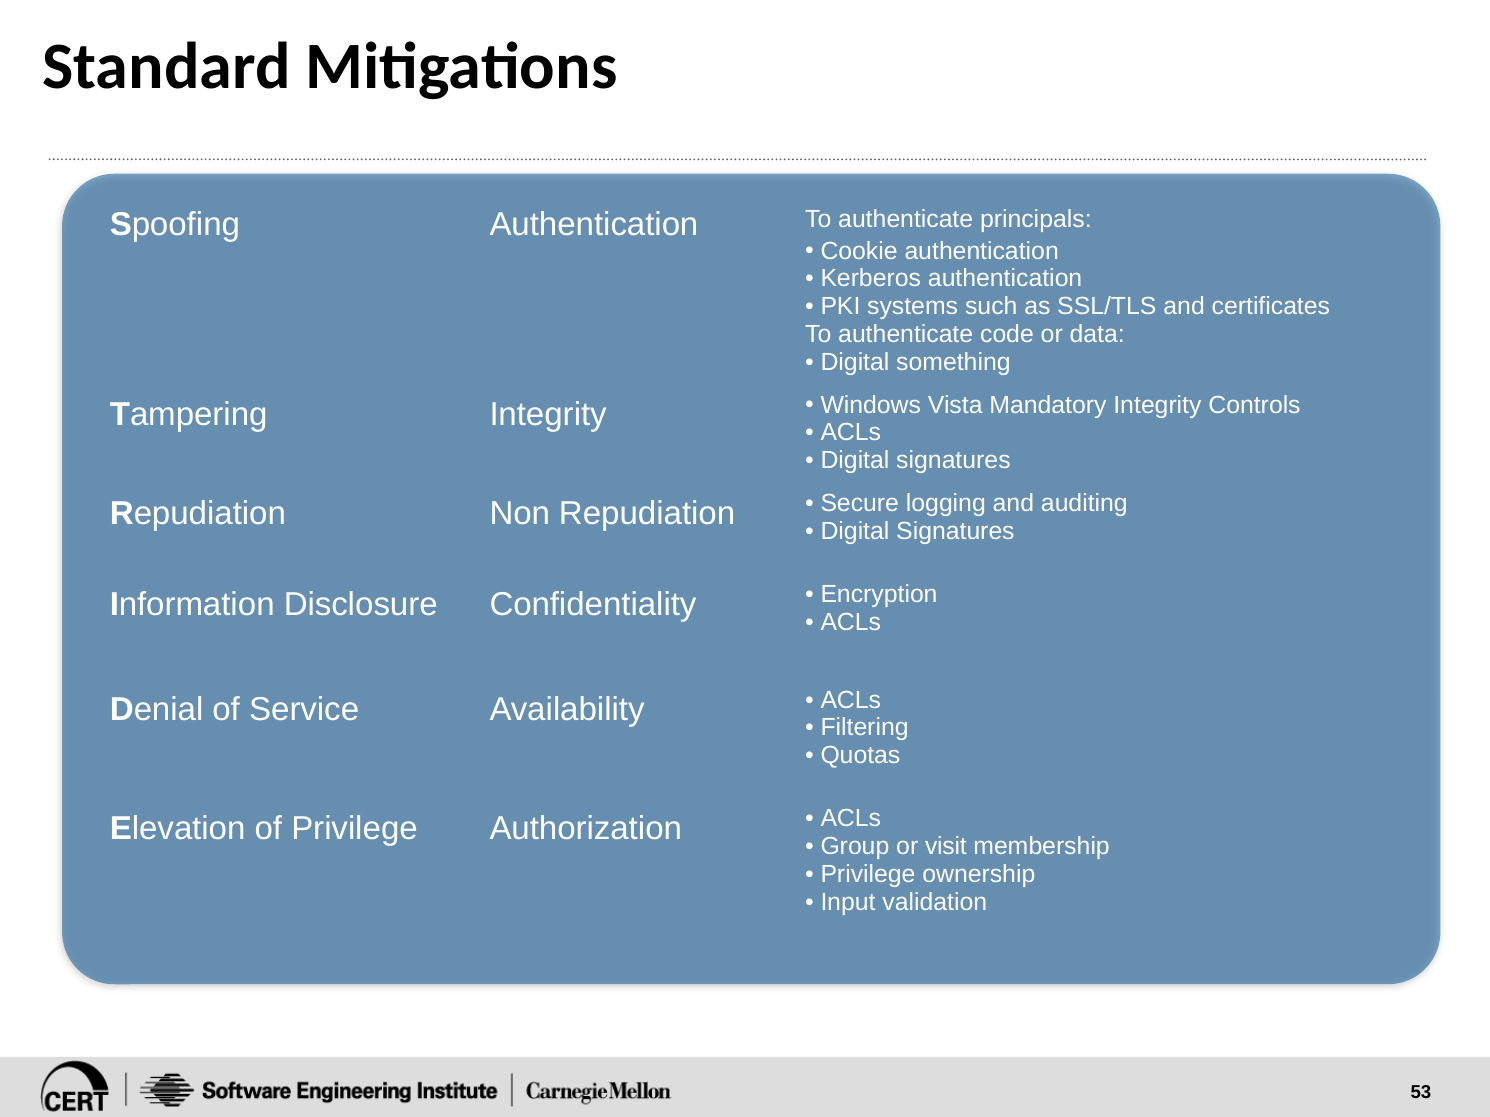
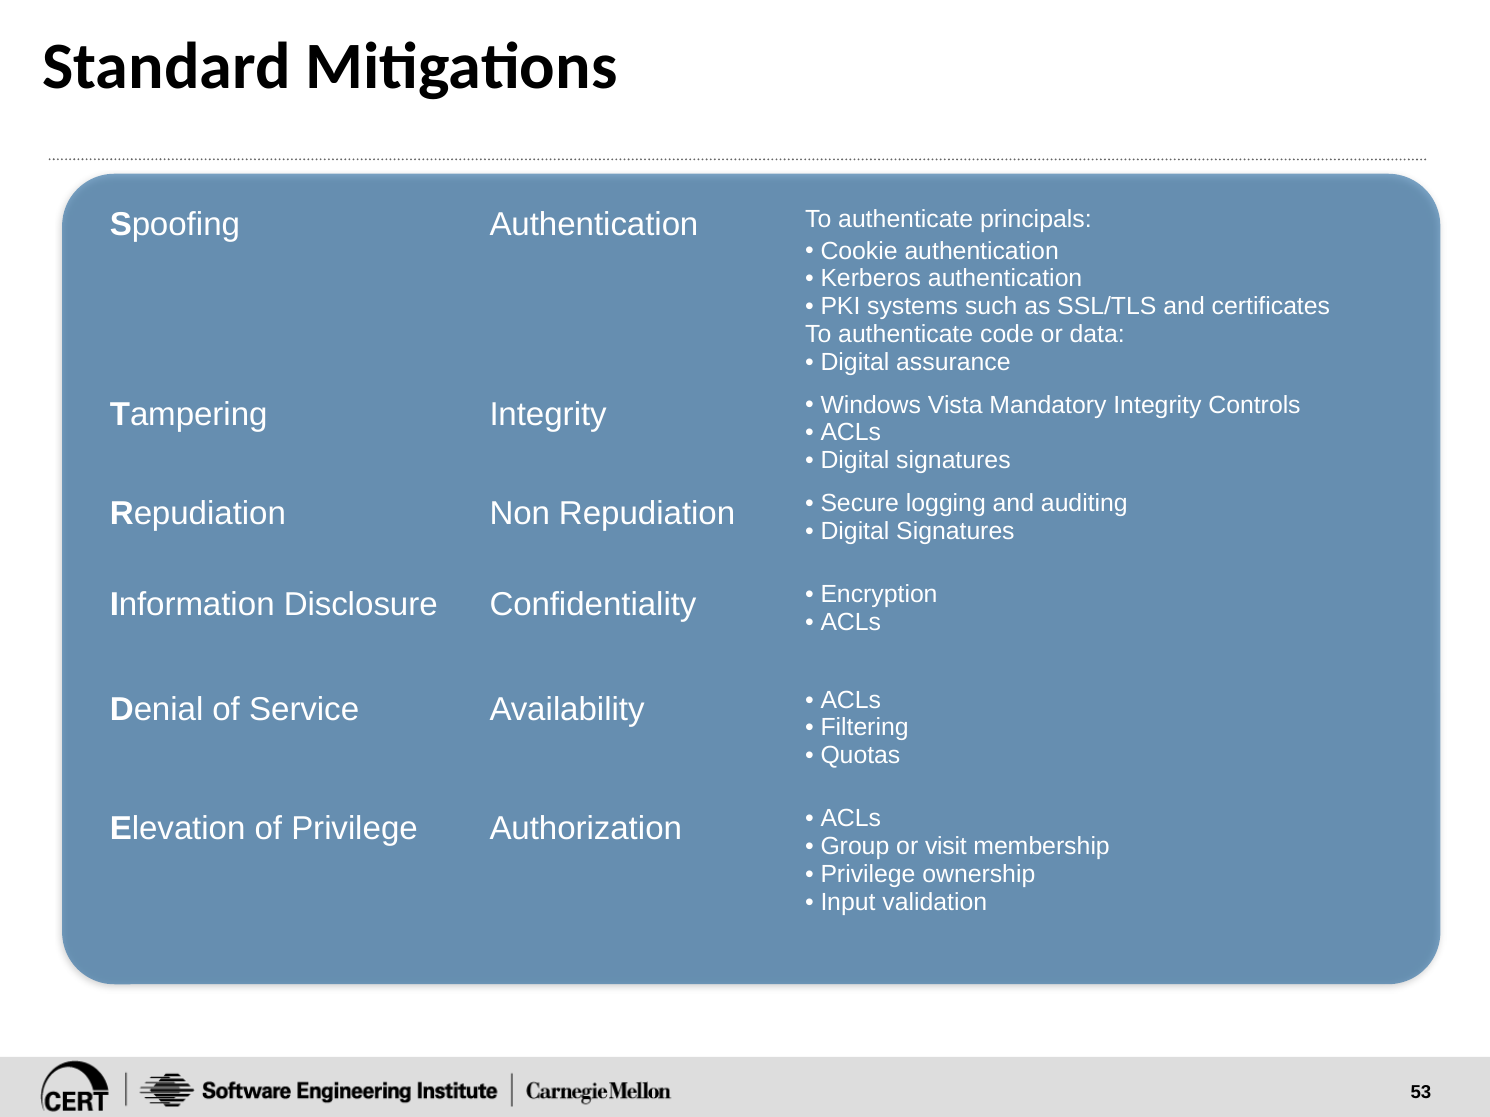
something: something -> assurance (953, 362)
